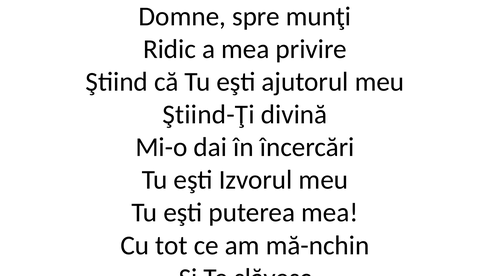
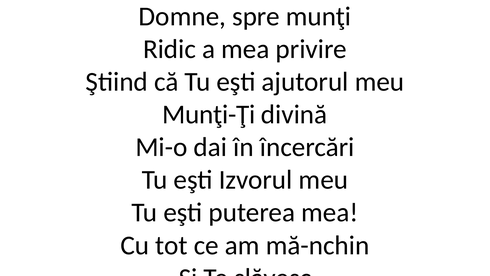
Ştiind-Ţi: Ştiind-Ţi -> Munţi-Ţi (209, 114)
